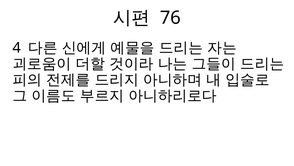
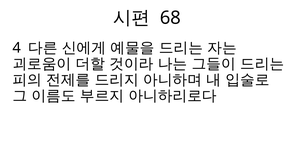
76: 76 -> 68 (170, 18)
